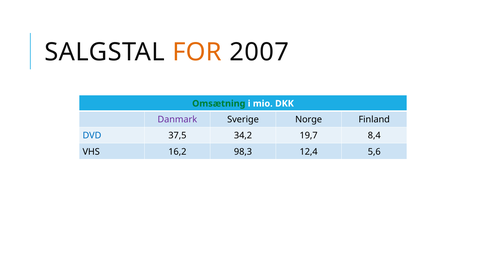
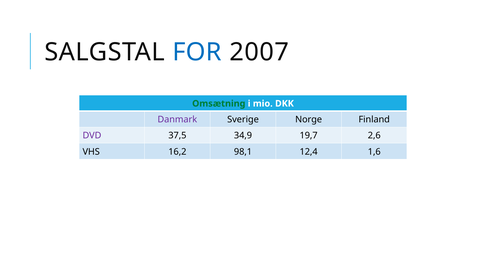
FOR colour: orange -> blue (197, 52)
DVD colour: blue -> purple (92, 136)
34,2: 34,2 -> 34,9 (243, 136)
8,4: 8,4 -> 2,6 (374, 136)
98,3: 98,3 -> 98,1 (243, 152)
5,6: 5,6 -> 1,6 (374, 152)
